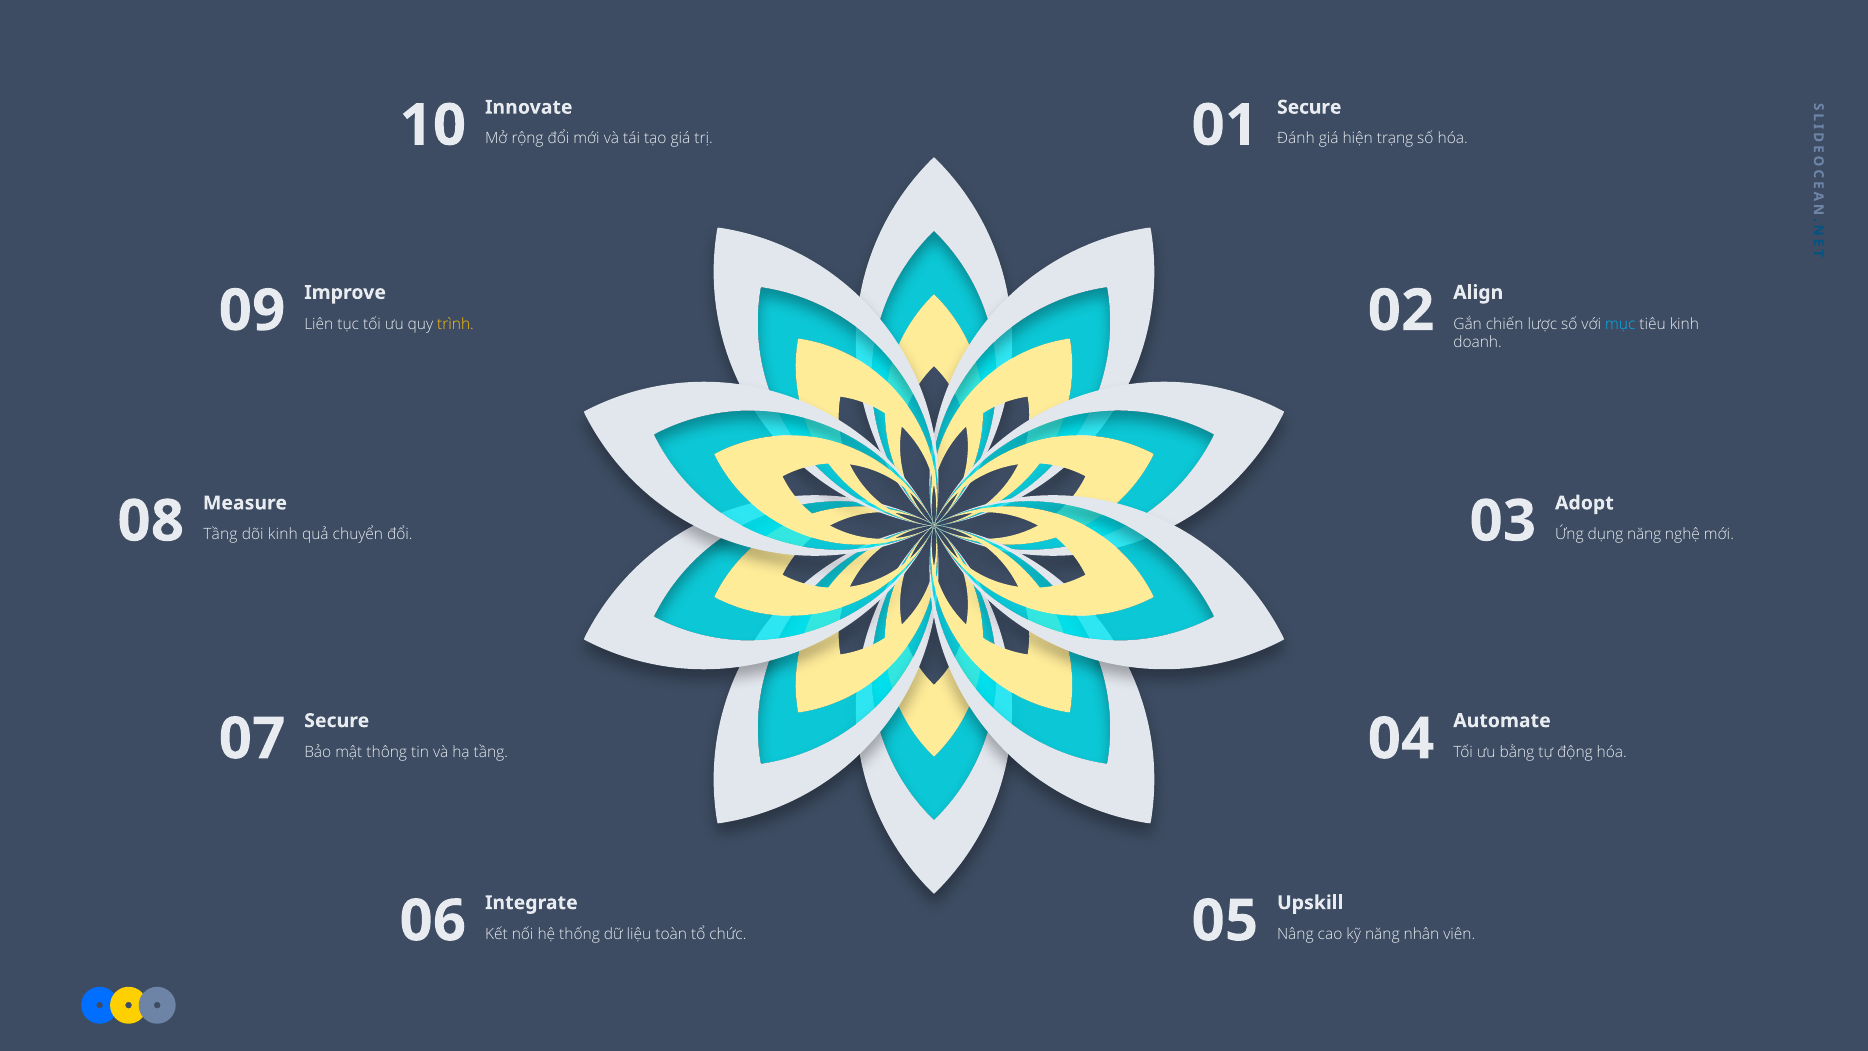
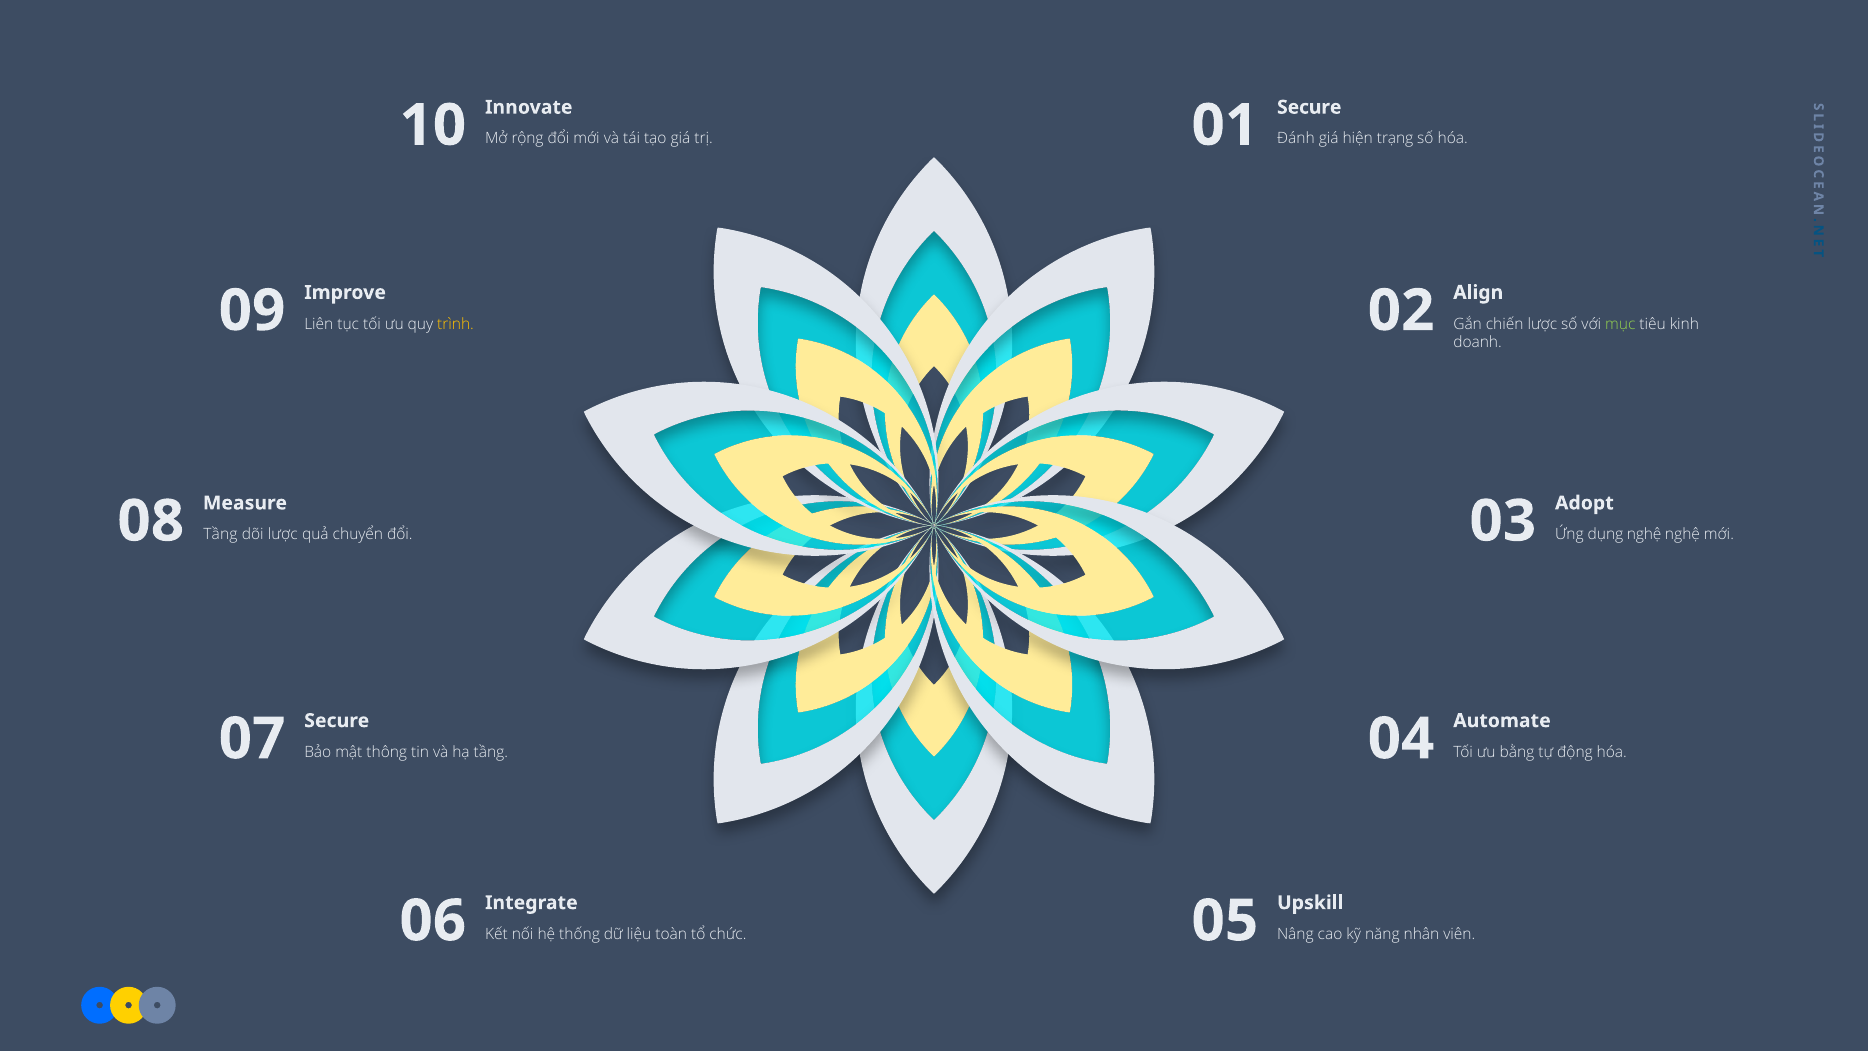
mục colour: light blue -> light green (1620, 324)
dõi kinh: kinh -> lược (283, 534)
dụng năng: năng -> nghệ (1644, 534)
